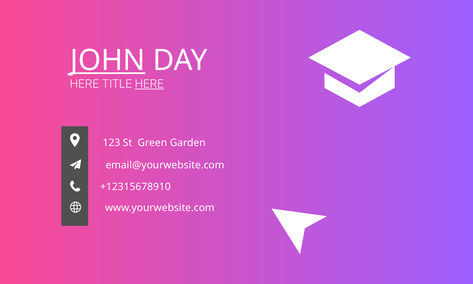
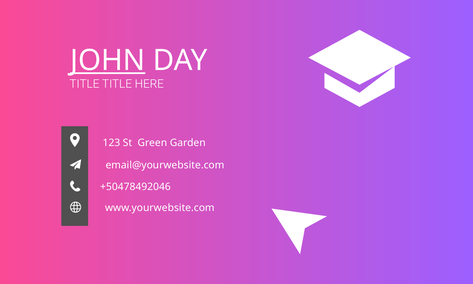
HERE: HERE -> TITLE (85, 84)
HERE underline: present -> none (149, 84)
+12315678910: +12315678910 -> +50478492046 (135, 187)
